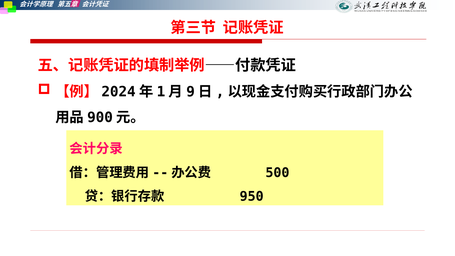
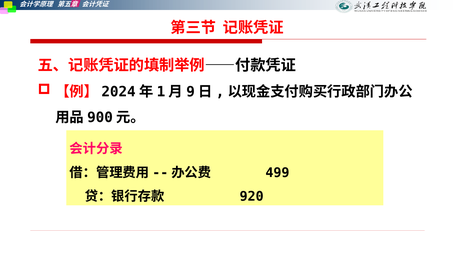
500: 500 -> 499 (277, 173)
950: 950 -> 920 (252, 197)
